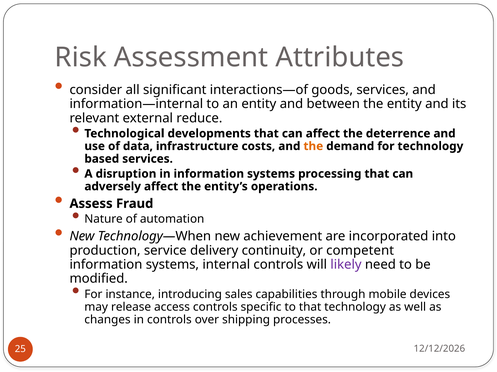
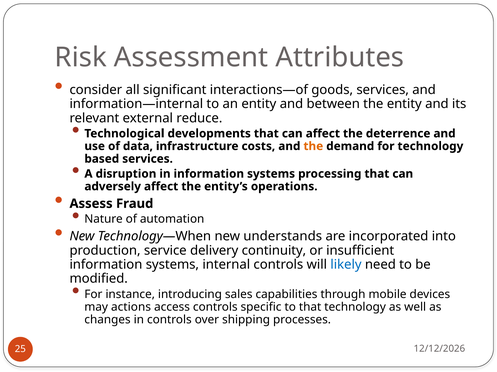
achievement: achievement -> understands (283, 237)
competent: competent -> insufficient (360, 251)
likely colour: purple -> blue (346, 265)
release: release -> actions (131, 307)
